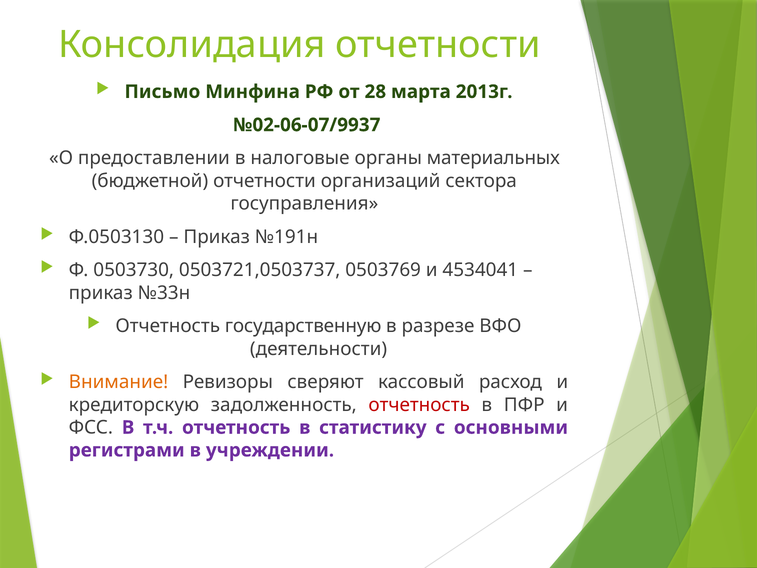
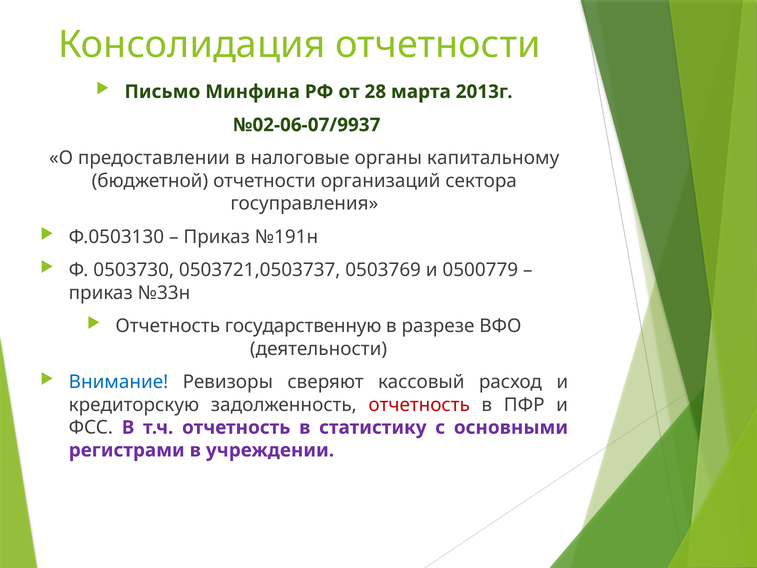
материальных: материальных -> капитальному (493, 158)
4534041: 4534041 -> 0500779 (480, 270)
Внимание colour: orange -> blue (119, 382)
